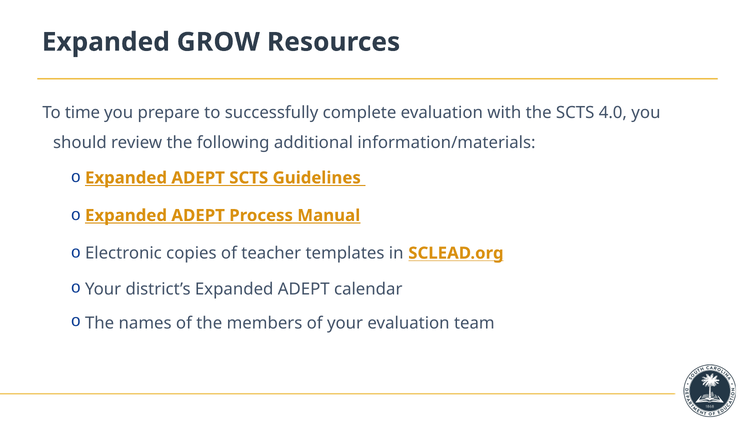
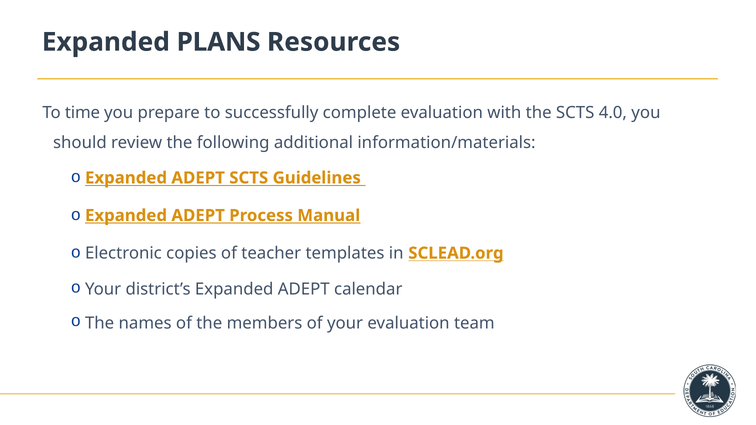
GROW: GROW -> PLANS (219, 42)
